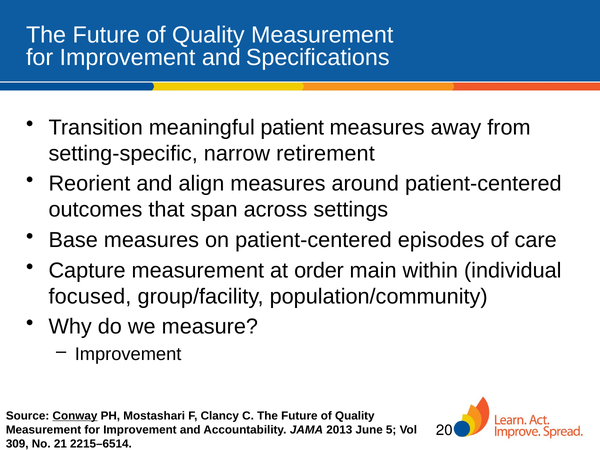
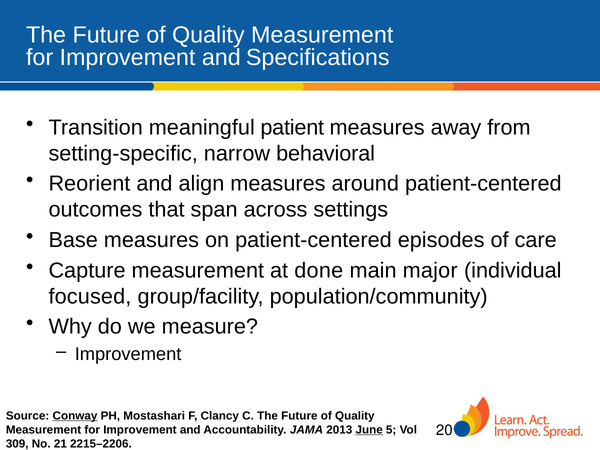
retirement: retirement -> behavioral (326, 154)
order: order -> done (319, 270)
within: within -> major (430, 270)
June underline: none -> present (369, 430)
2215–6514: 2215–6514 -> 2215–2206 (101, 444)
